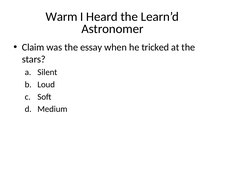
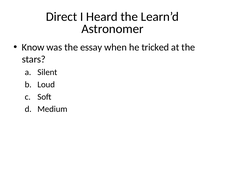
Warm: Warm -> Direct (62, 17)
Claim: Claim -> Know (33, 47)
